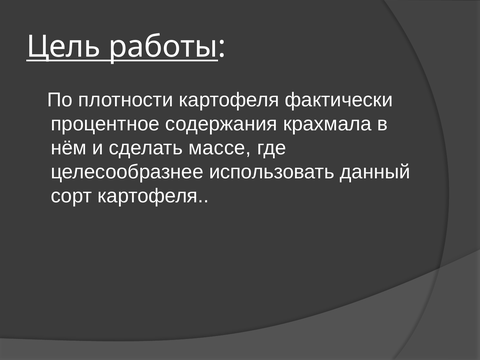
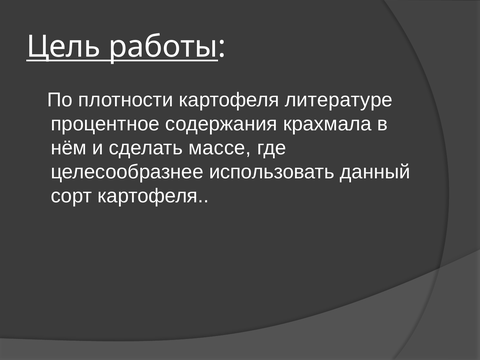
фактически: фактически -> литературе (339, 100)
